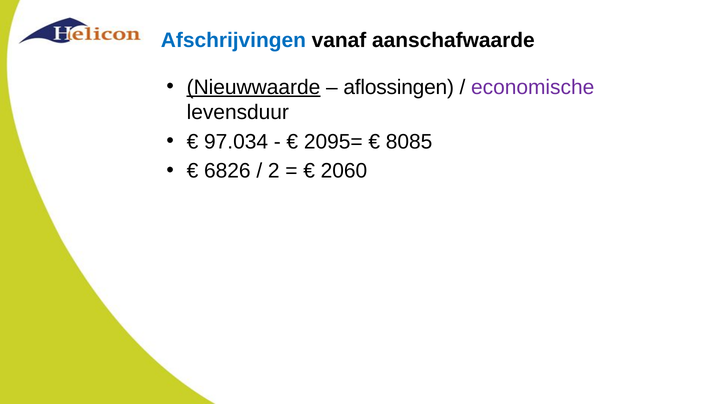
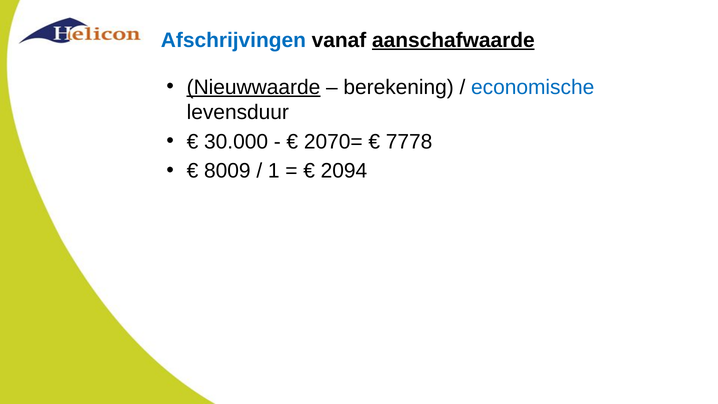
aanschafwaarde underline: none -> present (453, 40)
aflossingen: aflossingen -> berekening (399, 87)
economische colour: purple -> blue (533, 87)
97.034: 97.034 -> 30.000 (236, 142)
2095=: 2095= -> 2070= (333, 142)
8085: 8085 -> 7778 (409, 142)
6826: 6826 -> 8009 (227, 171)
2: 2 -> 1 (274, 171)
2060: 2060 -> 2094 (344, 171)
